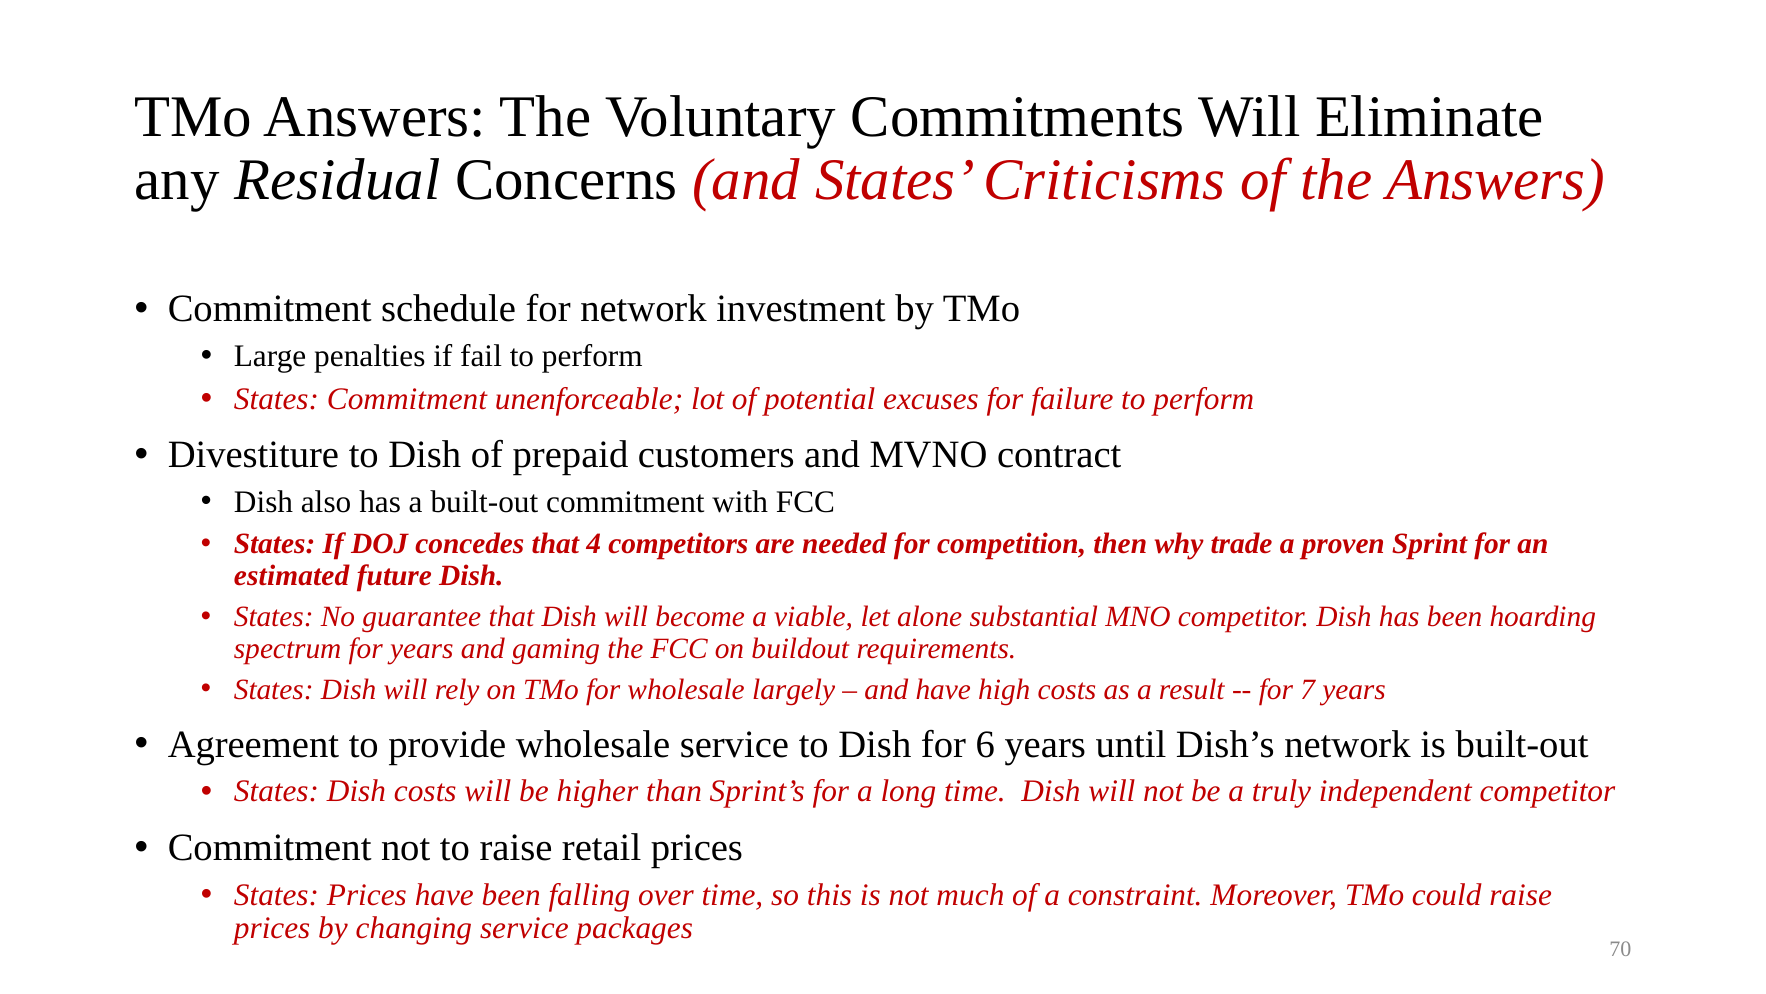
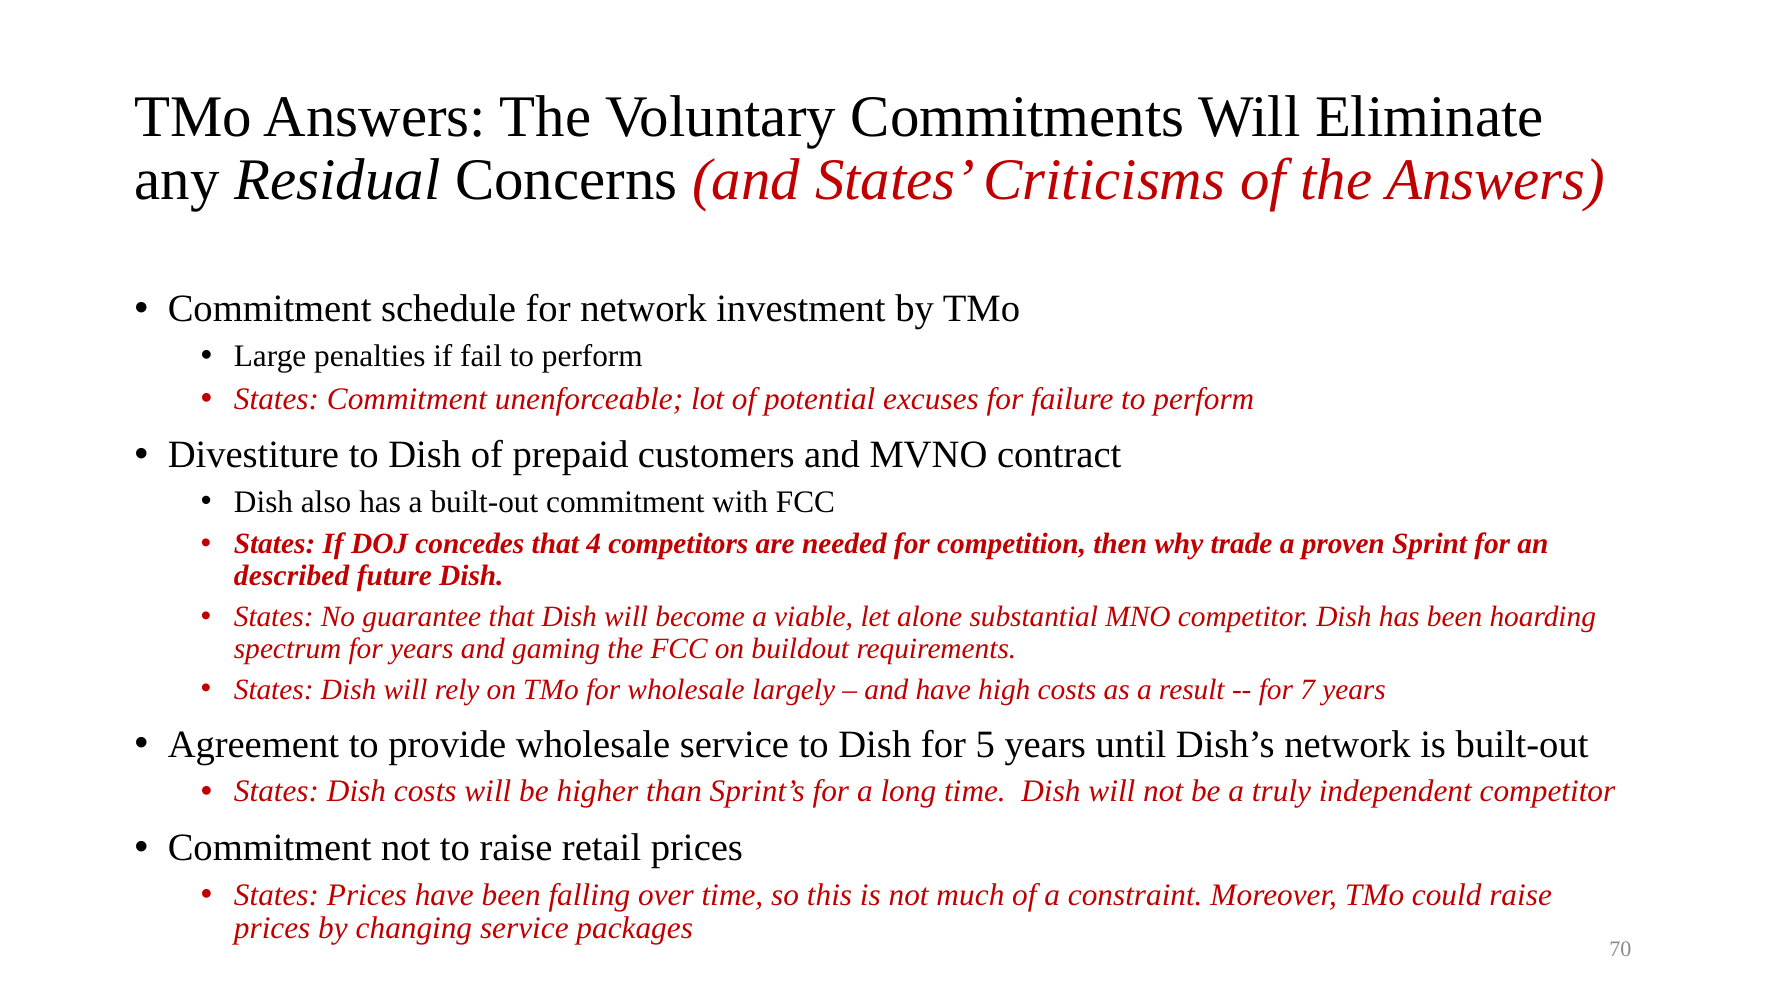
estimated: estimated -> described (292, 575)
6: 6 -> 5 (985, 744)
